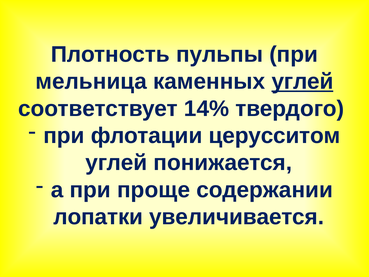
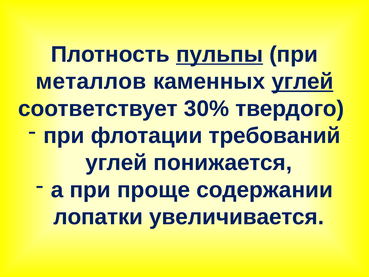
пульпы underline: none -> present (220, 54)
мельница: мельница -> металлов (91, 81)
14%: 14% -> 30% (207, 108)
церусситом: церусситом -> требований (275, 136)
